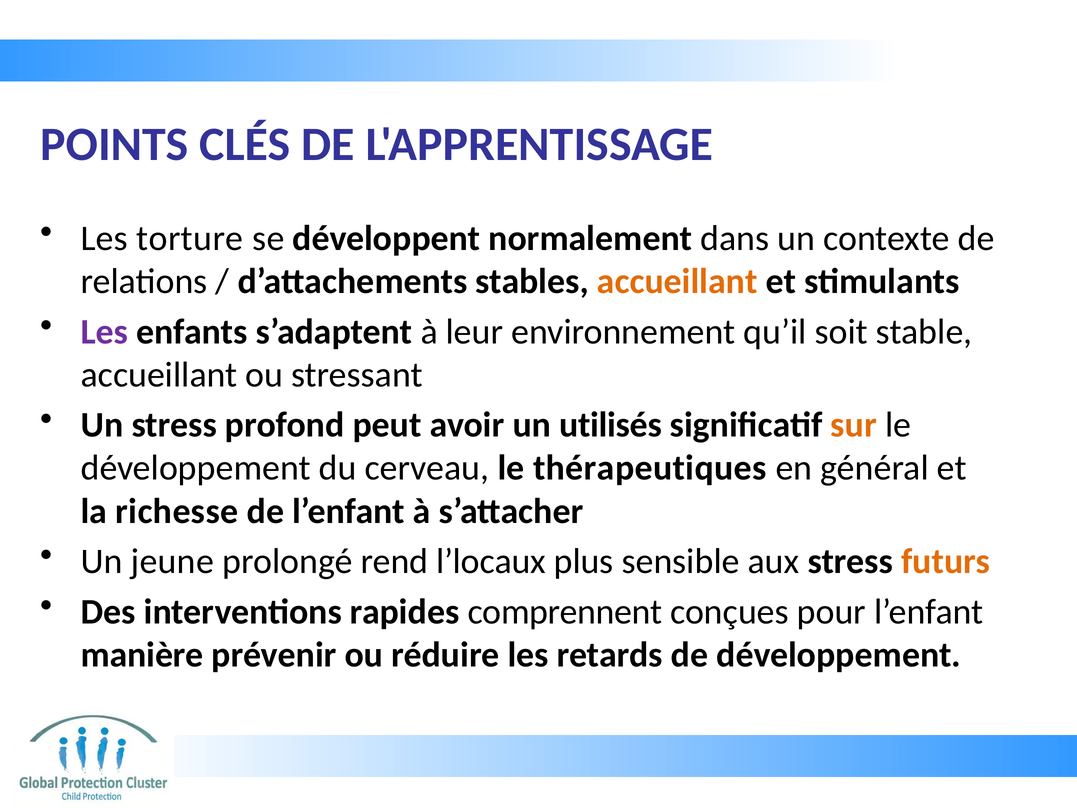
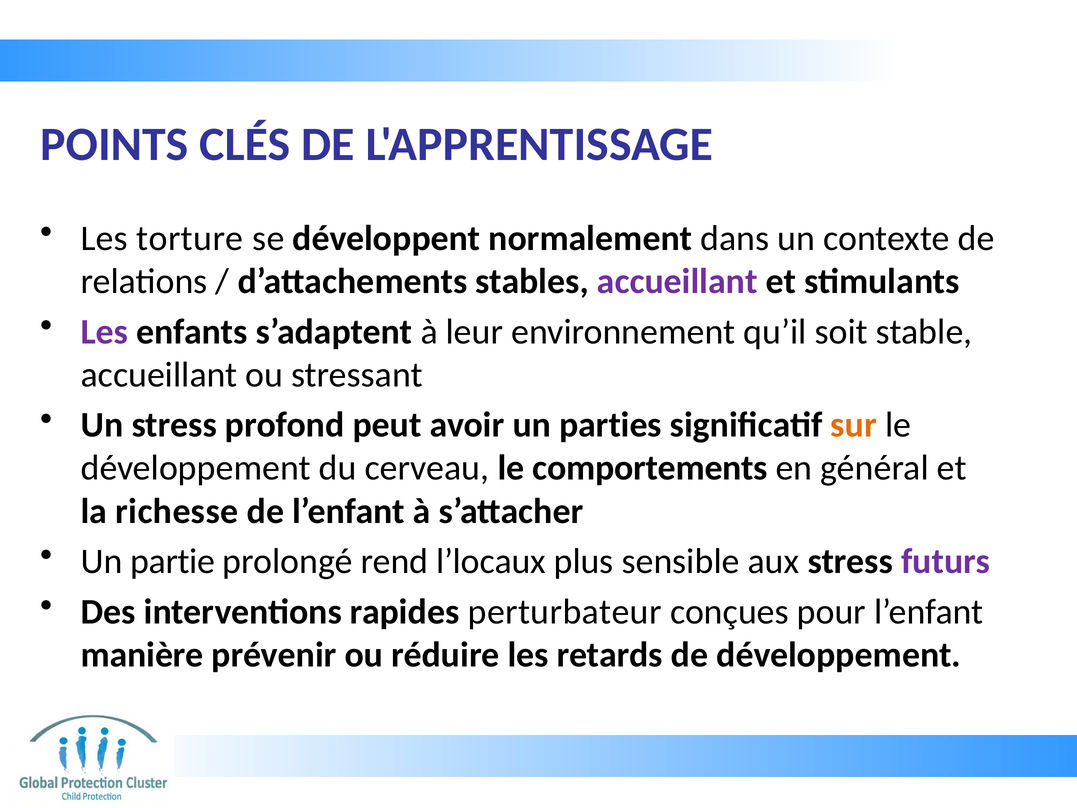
accueillant colour: orange -> purple (677, 281)
utilisés: utilisés -> parties (610, 425)
thérapeutiques: thérapeutiques -> comportements (650, 468)
jeune: jeune -> partie (173, 561)
futurs colour: orange -> purple (946, 561)
comprennent: comprennent -> perturbateur (565, 612)
